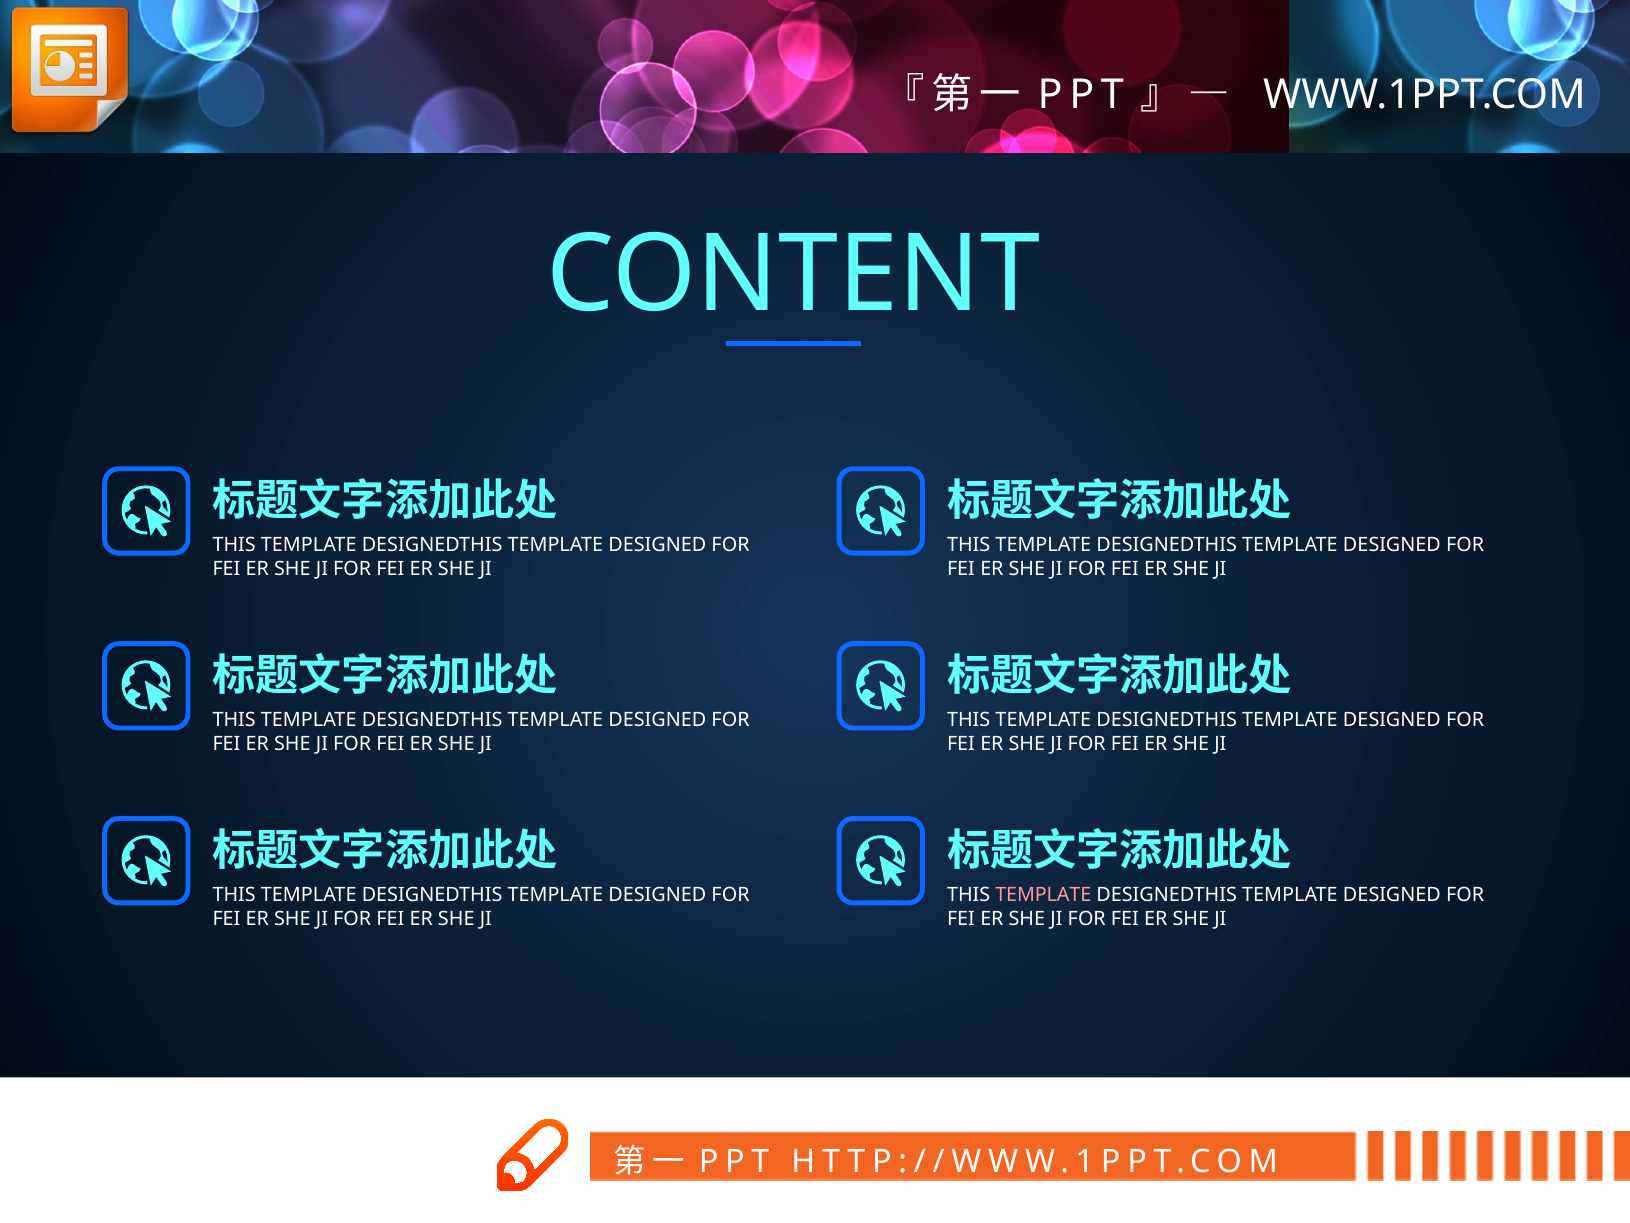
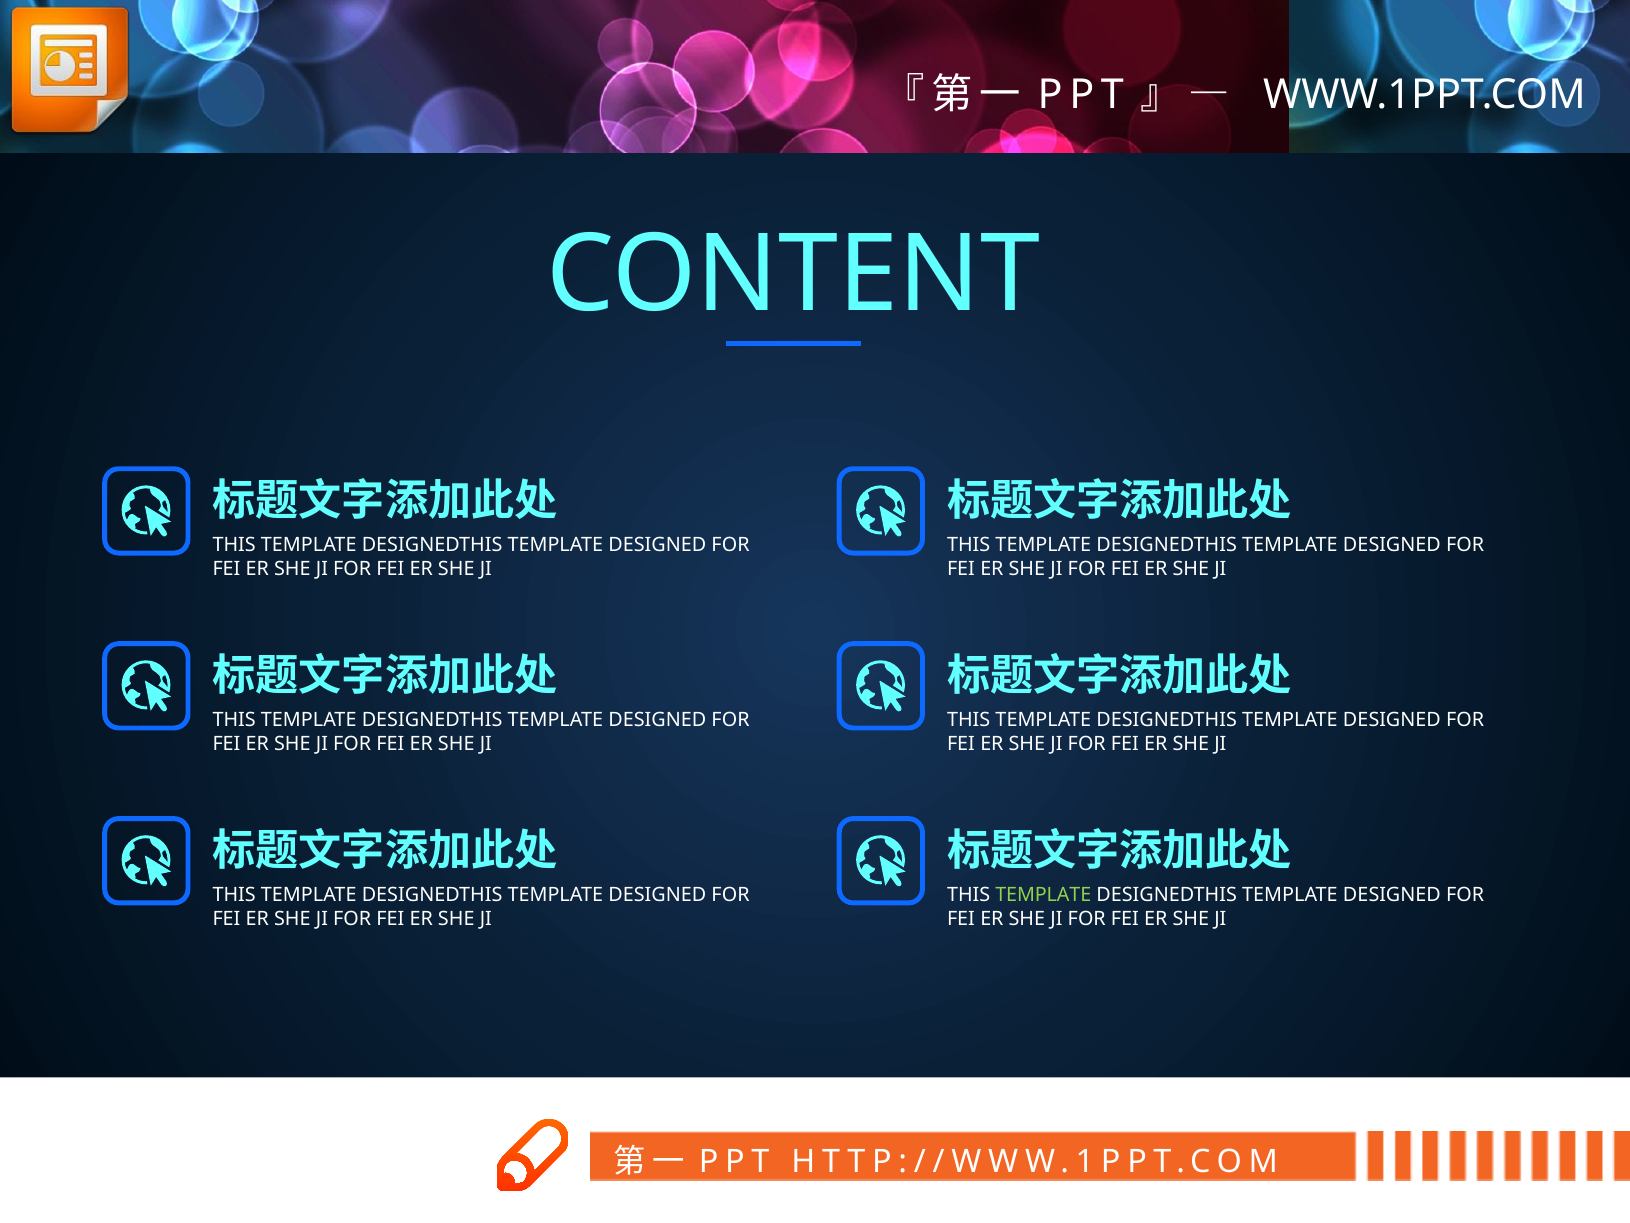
TEMPLATE colour: pink -> light green (1043, 894)
